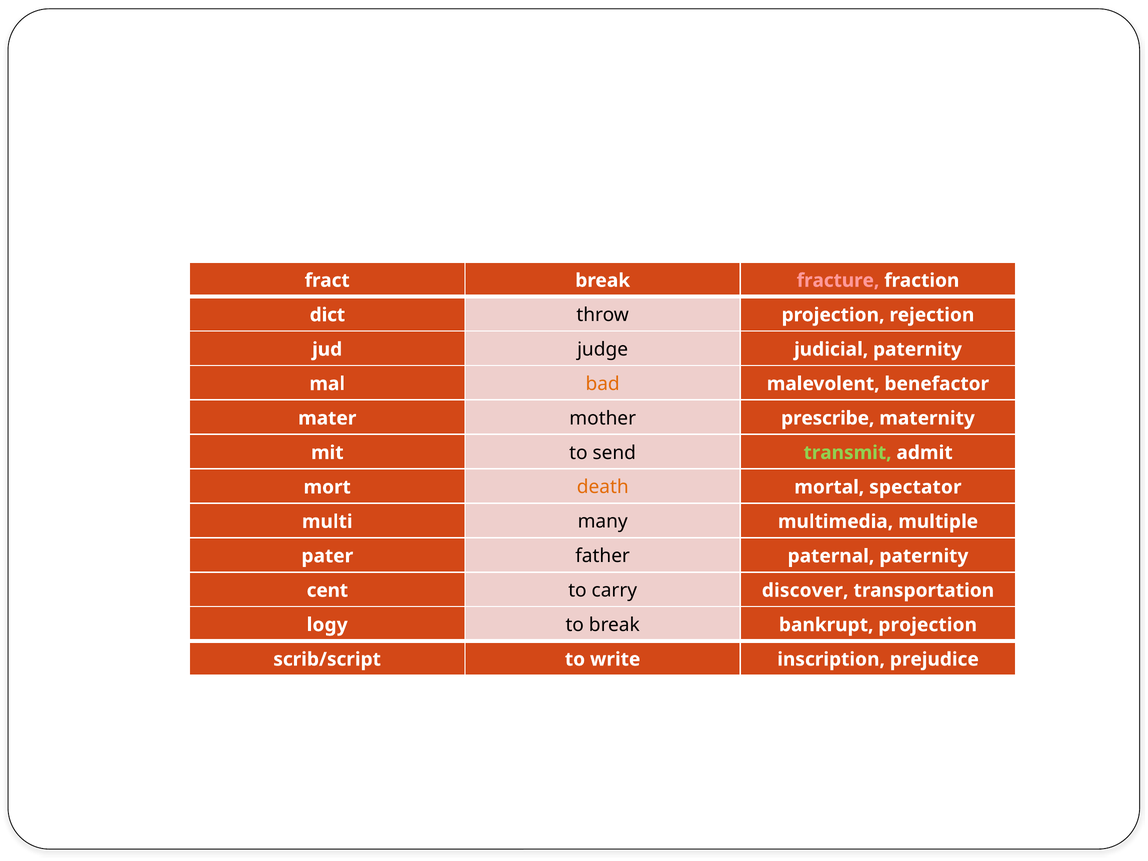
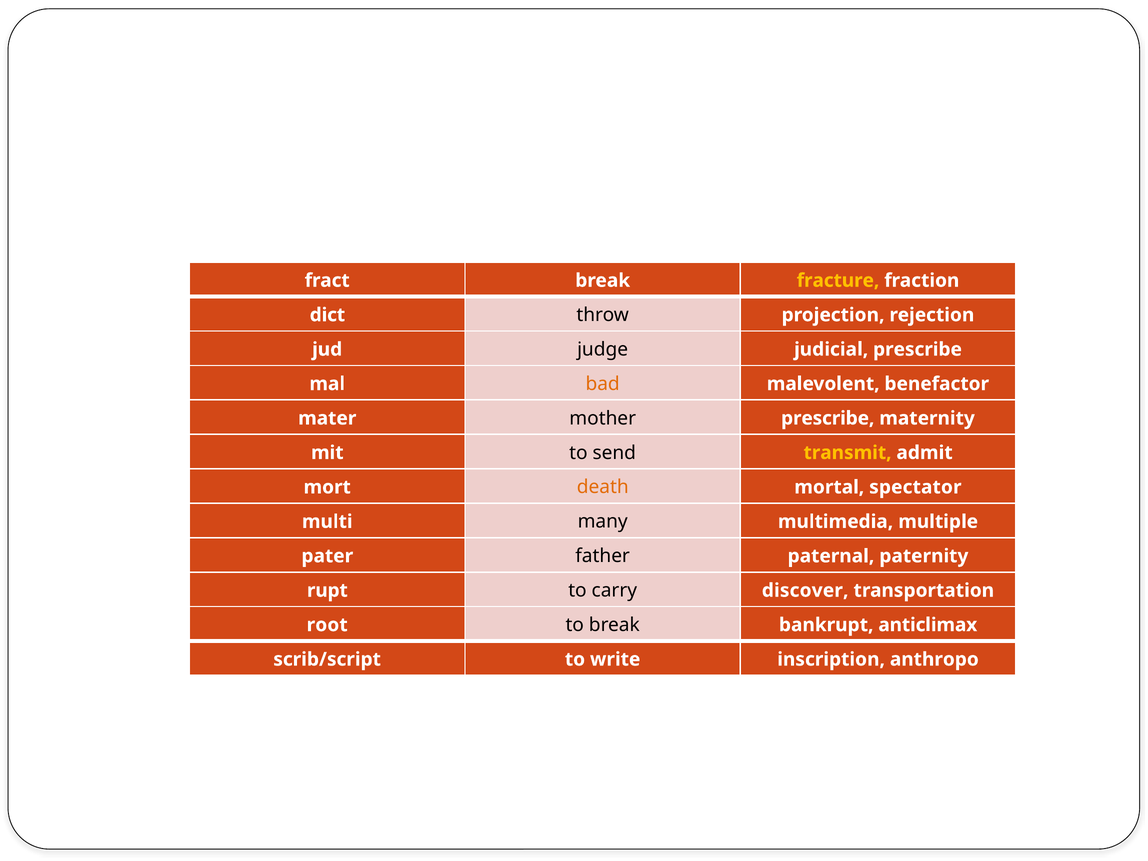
fracture colour: pink -> yellow (838, 281)
judicial paternity: paternity -> prescribe (917, 349)
transmit colour: light green -> yellow (848, 453)
cent: cent -> rupt (327, 590)
logy: logy -> root (327, 625)
bankrupt projection: projection -> anticlimax (928, 625)
prejudice: prejudice -> anthropo (934, 659)
